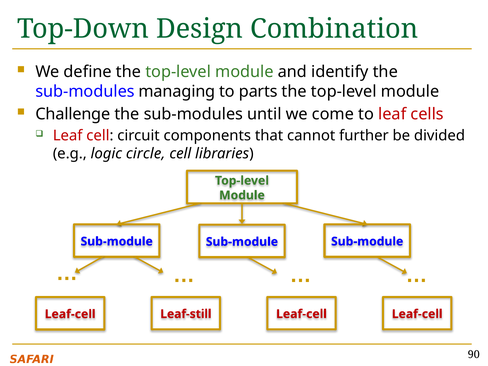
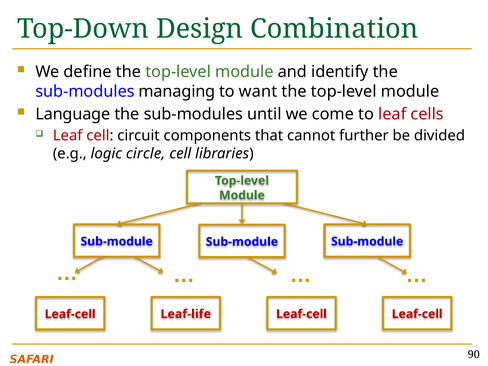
parts: parts -> want (258, 91)
Challenge: Challenge -> Language (73, 114)
Leaf-still: Leaf-still -> Leaf-life (186, 314)
